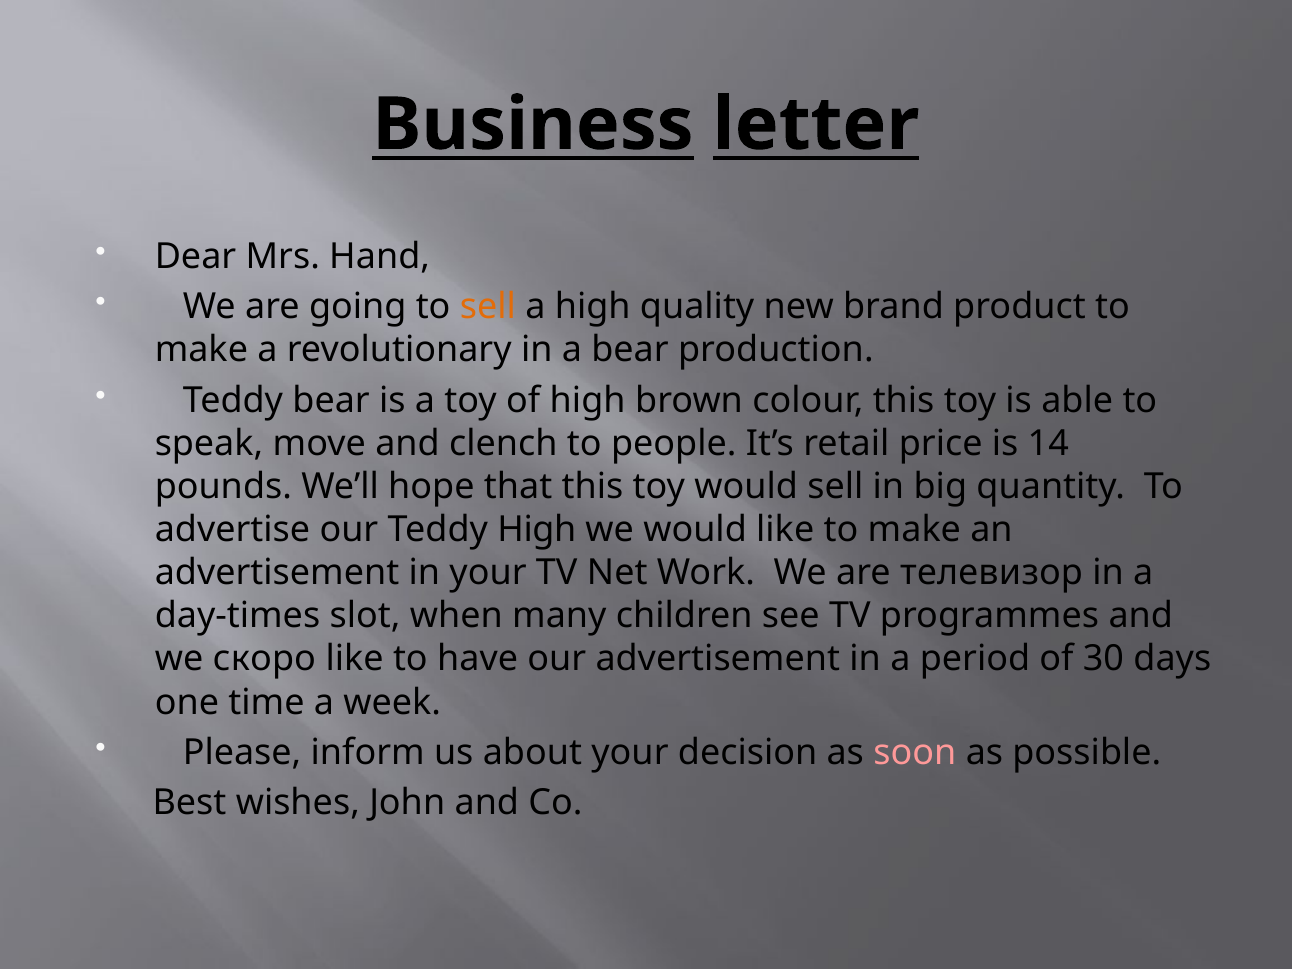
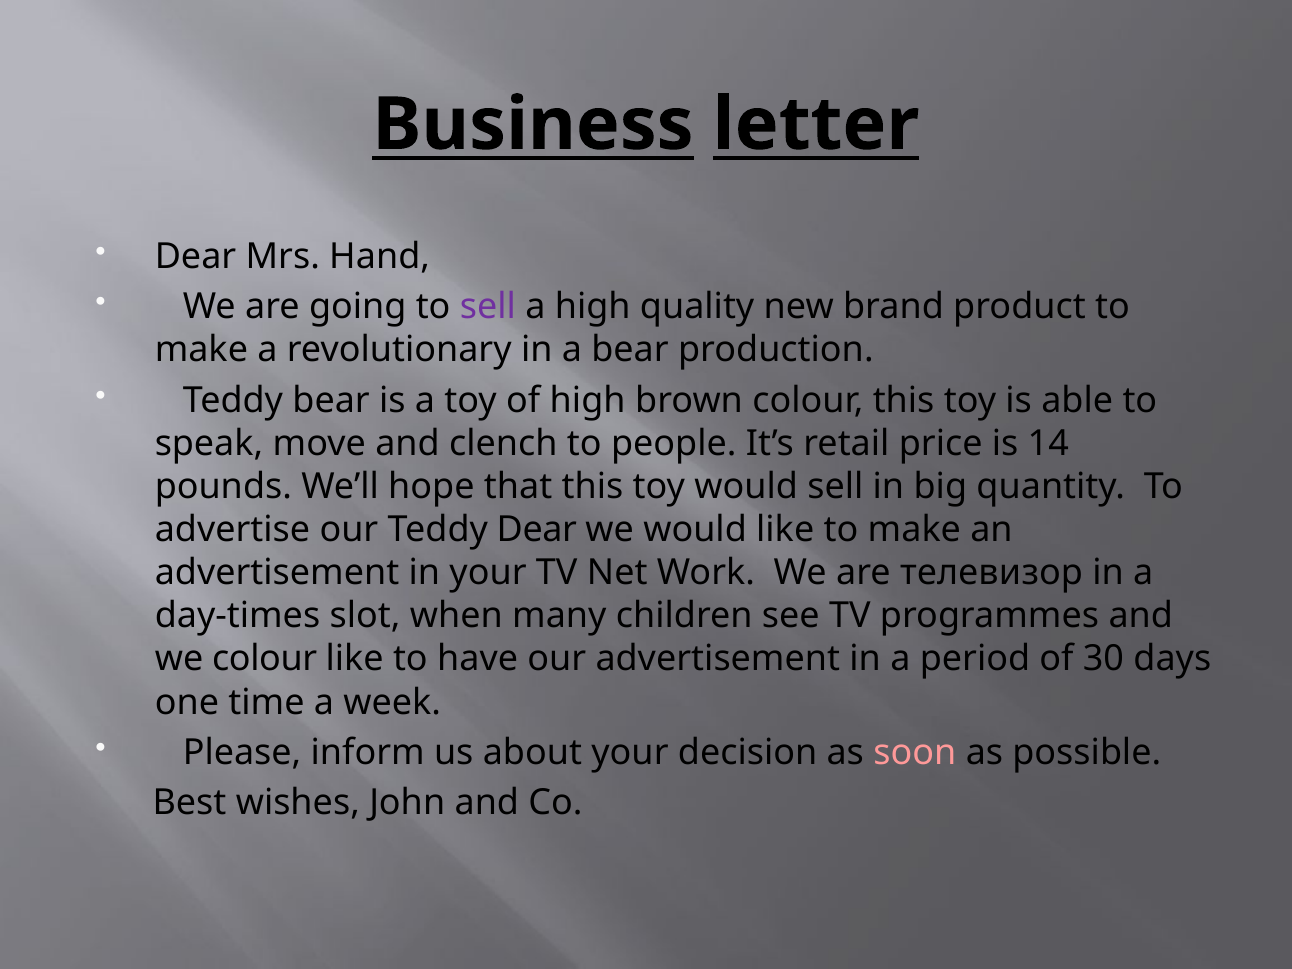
sell colour: orange -> purple (488, 307)
Teddy High: High -> Dear (537, 530)
we скоро: скоро -> colour (265, 659)
